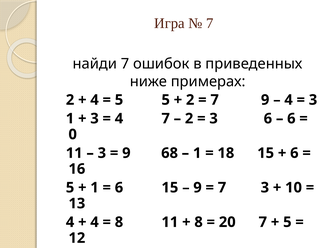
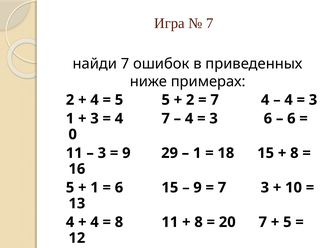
7 9: 9 -> 4 (265, 100)
2: 2 -> 4 (189, 119)
68: 68 -> 29 (170, 153)
6: 6 -> 8 (294, 153)
